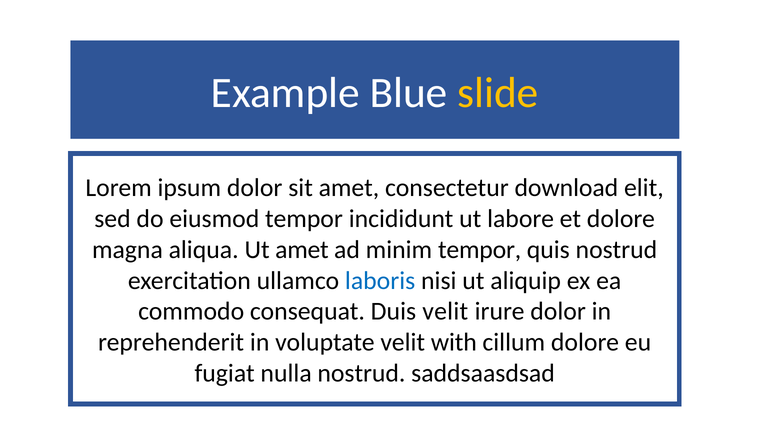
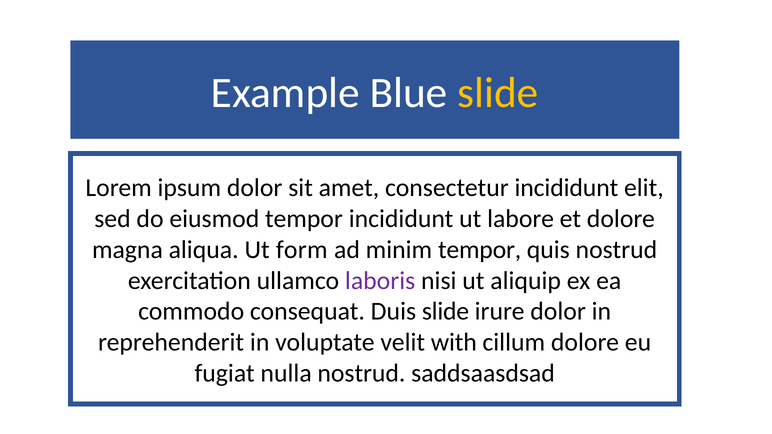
consectetur download: download -> incididunt (566, 188)
Ut amet: amet -> form (302, 250)
laboris colour: blue -> purple (380, 281)
Duis velit: velit -> slide (445, 312)
